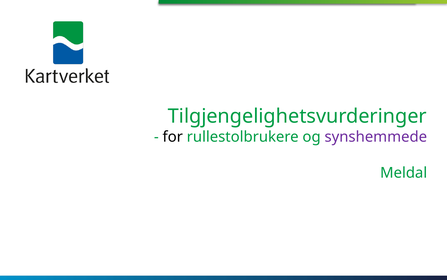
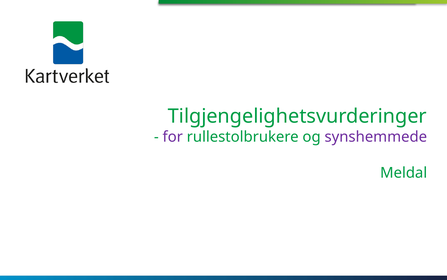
for colour: black -> purple (173, 137)
